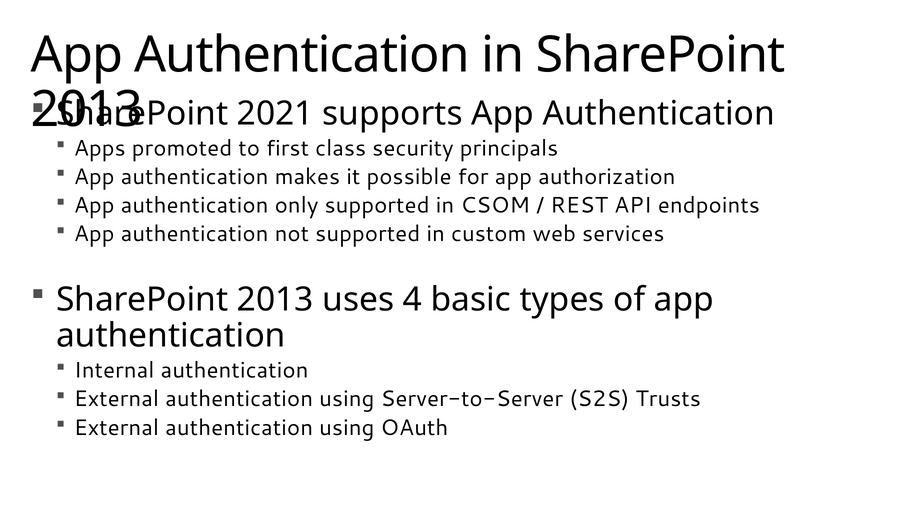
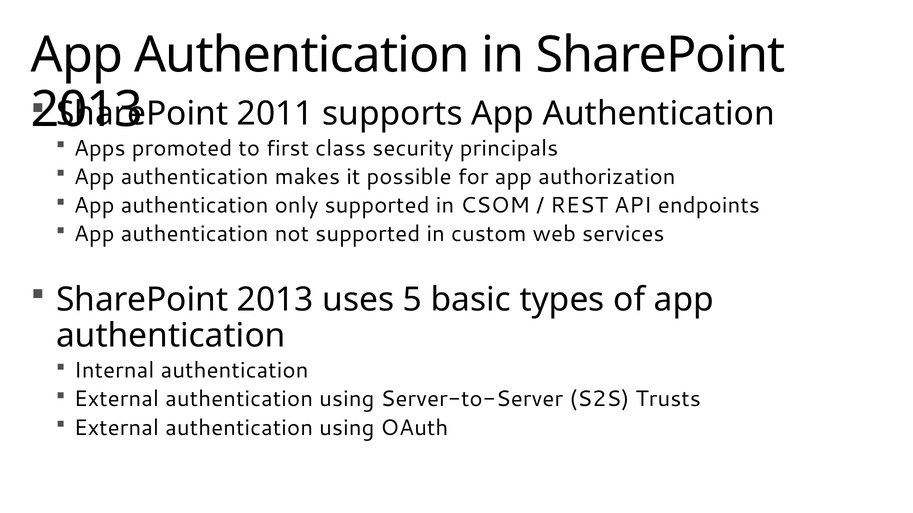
2021: 2021 -> 2011 (275, 114)
4: 4 -> 5 (412, 300)
